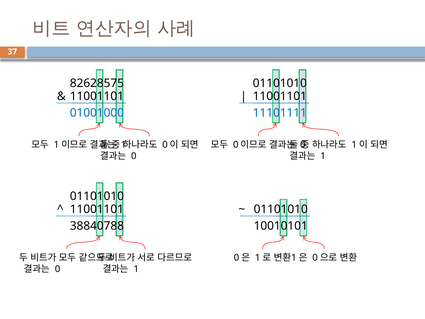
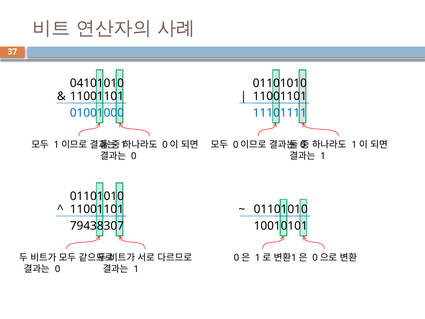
82628575: 82628575 -> 04101010 (97, 83)
38840788: 38840788 -> 79438307 (97, 226)
